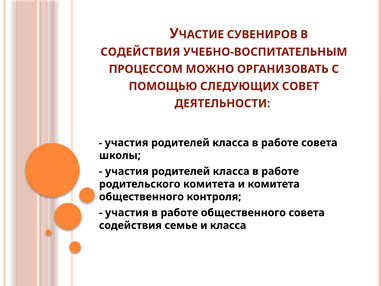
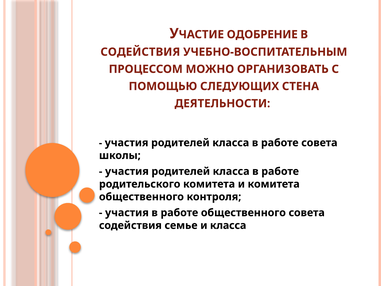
СУВЕНИРОВ: СУВЕНИРОВ -> ОДОБРЕНИЕ (262, 34)
СОВЕТ: СОВЕТ -> СТЕНА (300, 86)
